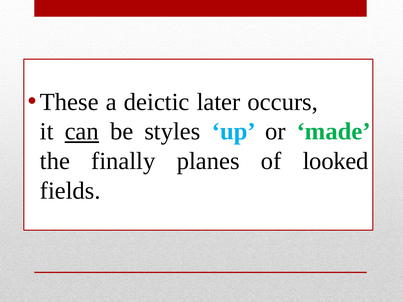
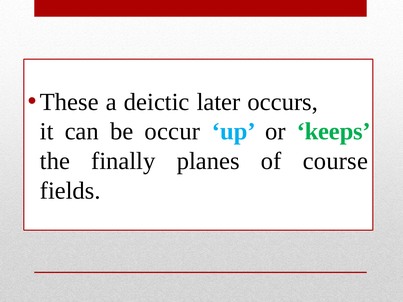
can underline: present -> none (82, 132)
styles: styles -> occur (172, 132)
made: made -> keeps (334, 132)
looked: looked -> course (335, 161)
